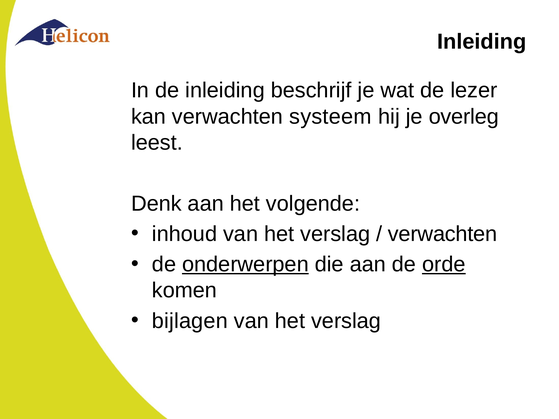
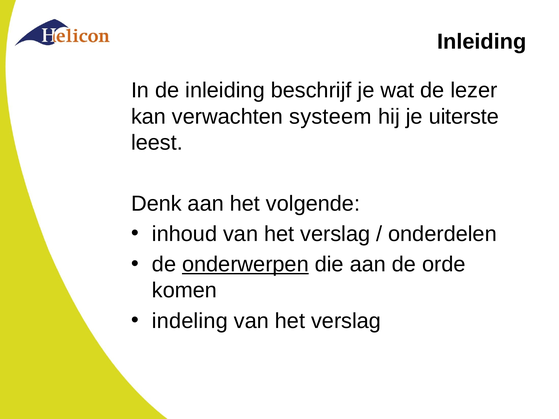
overleg: overleg -> uiterste (464, 117)
verwachten: verwachten -> onderdelen (442, 234)
orde underline: present -> none (444, 265)
bijlagen: bijlagen -> indeling (190, 321)
